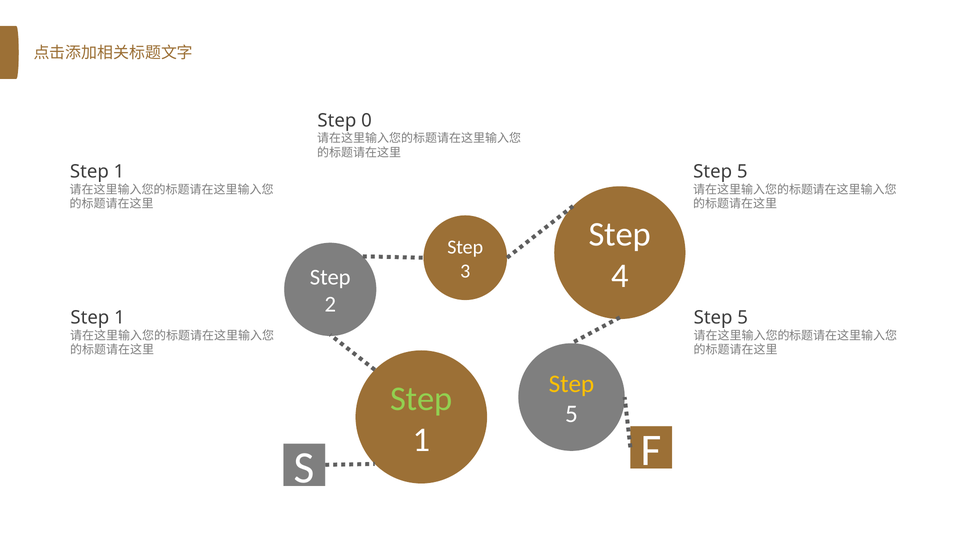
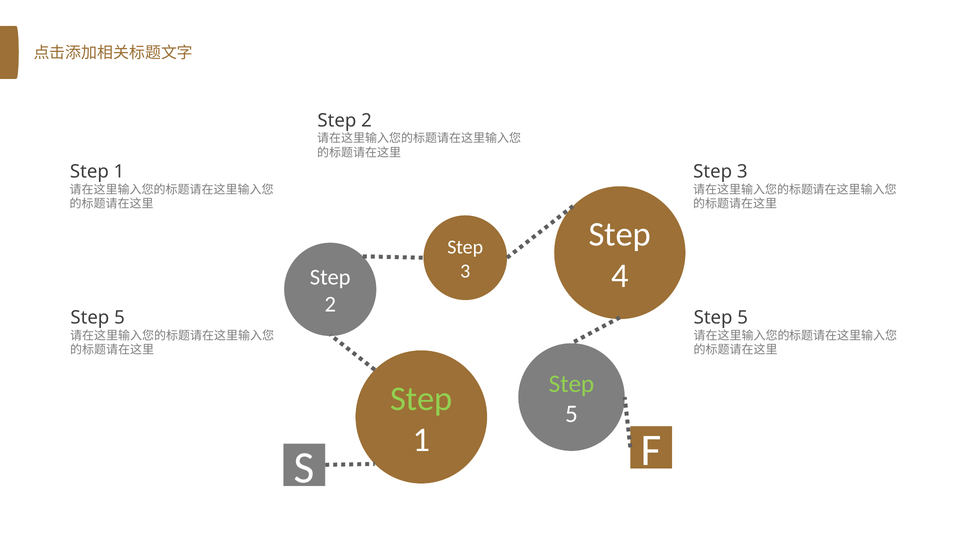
0: 0 -> 2 (366, 121)
5: 5 -> 3 (742, 172)
1: 1 -> 5 (119, 318)
Step colour: yellow -> light green (571, 384)
